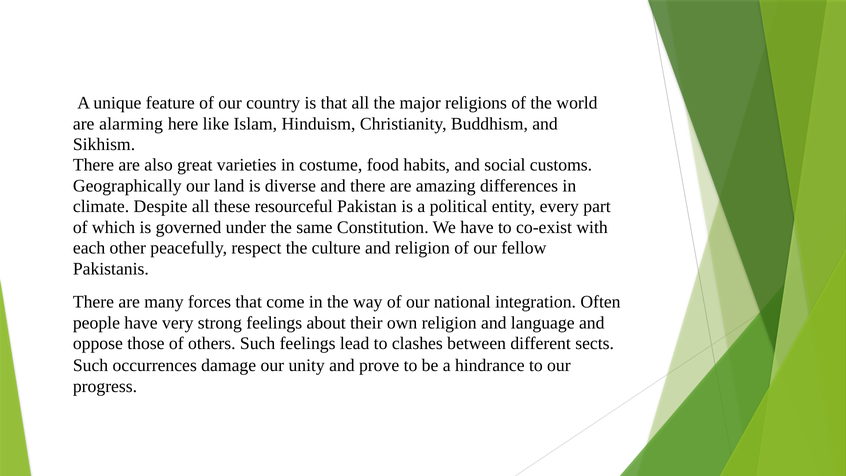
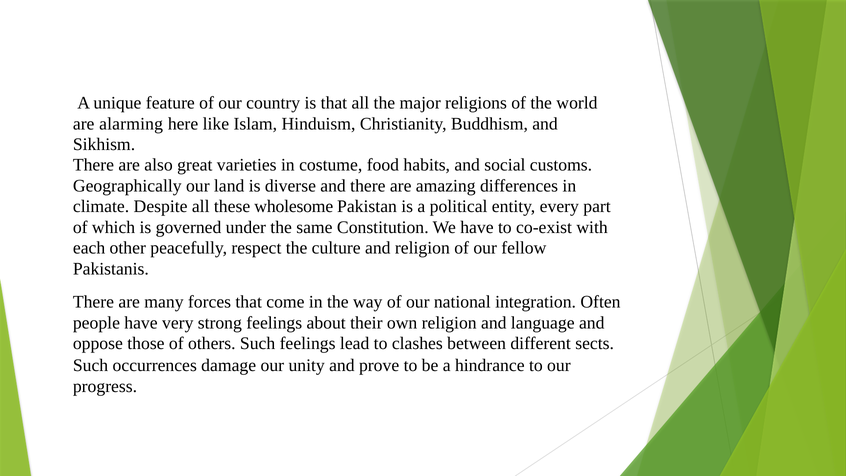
resourceful: resourceful -> wholesome (294, 207)
